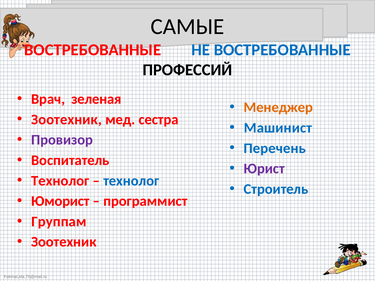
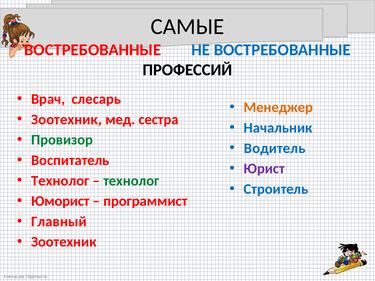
зеленая: зеленая -> слесарь (96, 99)
Машинист: Машинист -> Начальник (278, 128)
Провизор colour: purple -> green (62, 140)
Перечень: Перечень -> Водитель (275, 148)
технолог colour: blue -> green (131, 181)
Группам: Группам -> Главный (59, 222)
